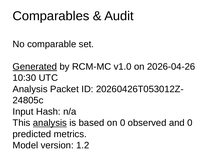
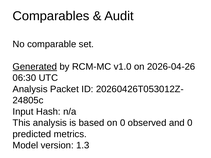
10:30: 10:30 -> 06:30 (24, 78)
analysis underline: present -> none (50, 123)
1.2: 1.2 -> 1.3 (83, 146)
